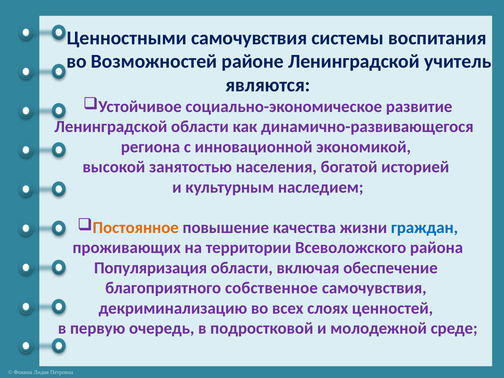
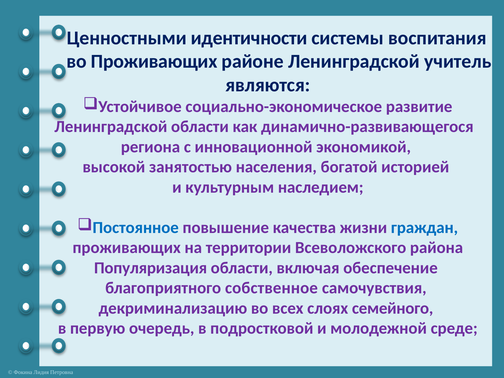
Ценностными самочувствия: самочувствия -> идентичности (249, 38)
во Возможностей: Возможностей -> Проживающих (154, 61)
Постоянное colour: orange -> blue (136, 228)
ценностей: ценностей -> семейного (393, 308)
